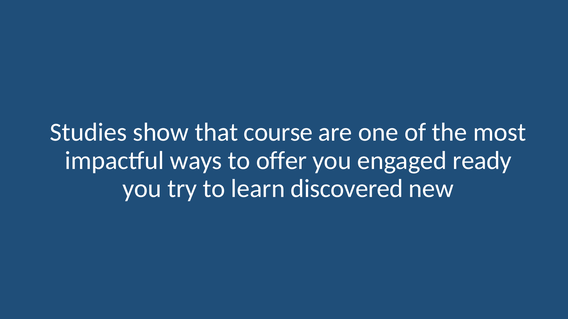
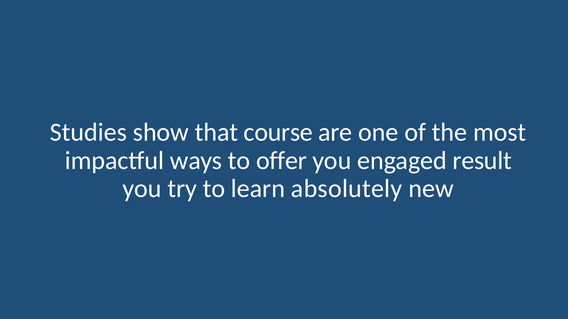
ready: ready -> result (482, 161)
discovered: discovered -> absolutely (347, 189)
